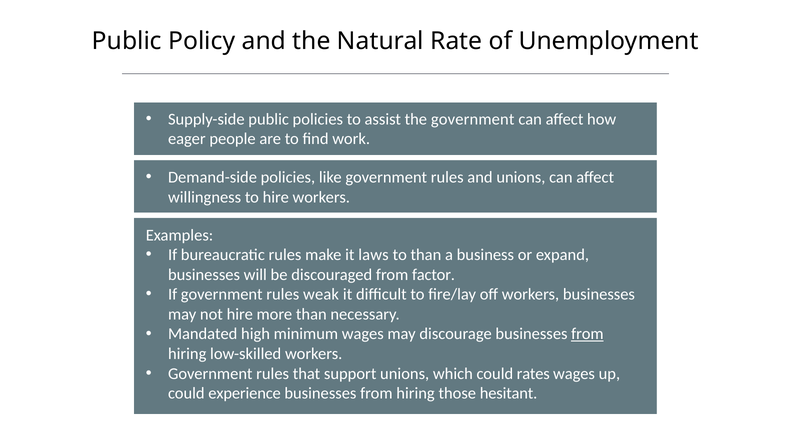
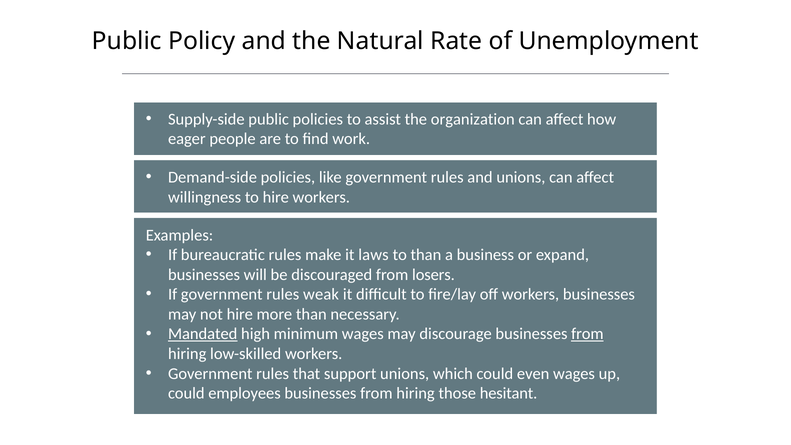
the government: government -> organization (473, 119)
factor: factor -> losers (433, 275)
Mandated underline: none -> present (203, 334)
rates: rates -> even (533, 374)
experience: experience -> employees (245, 393)
